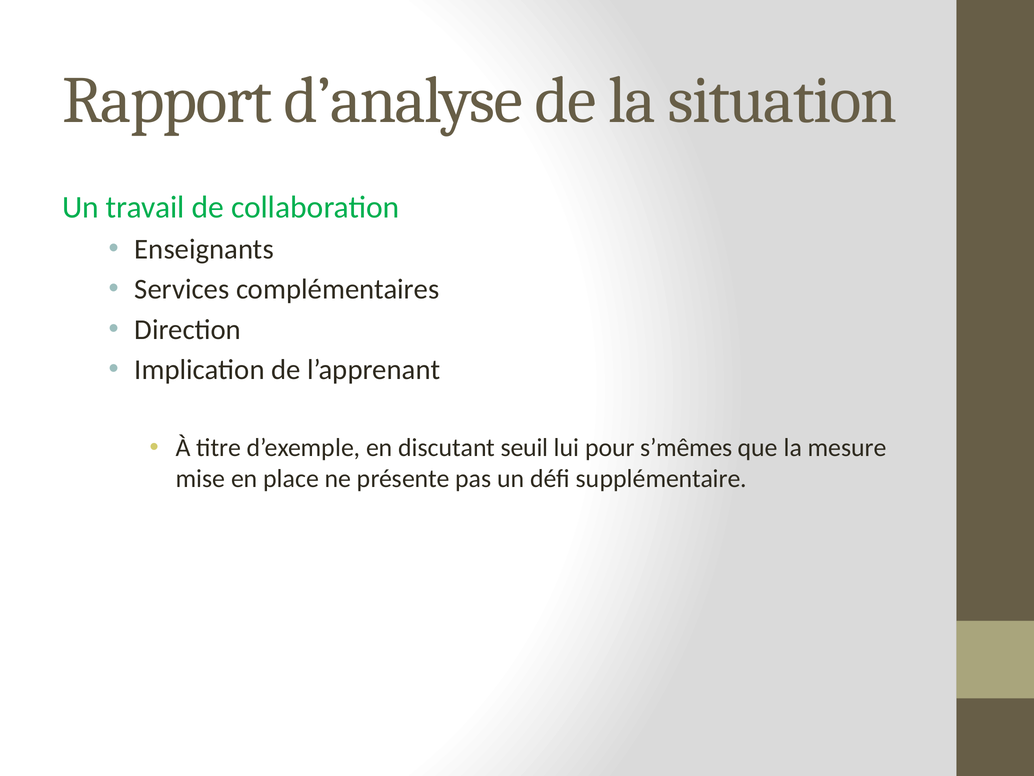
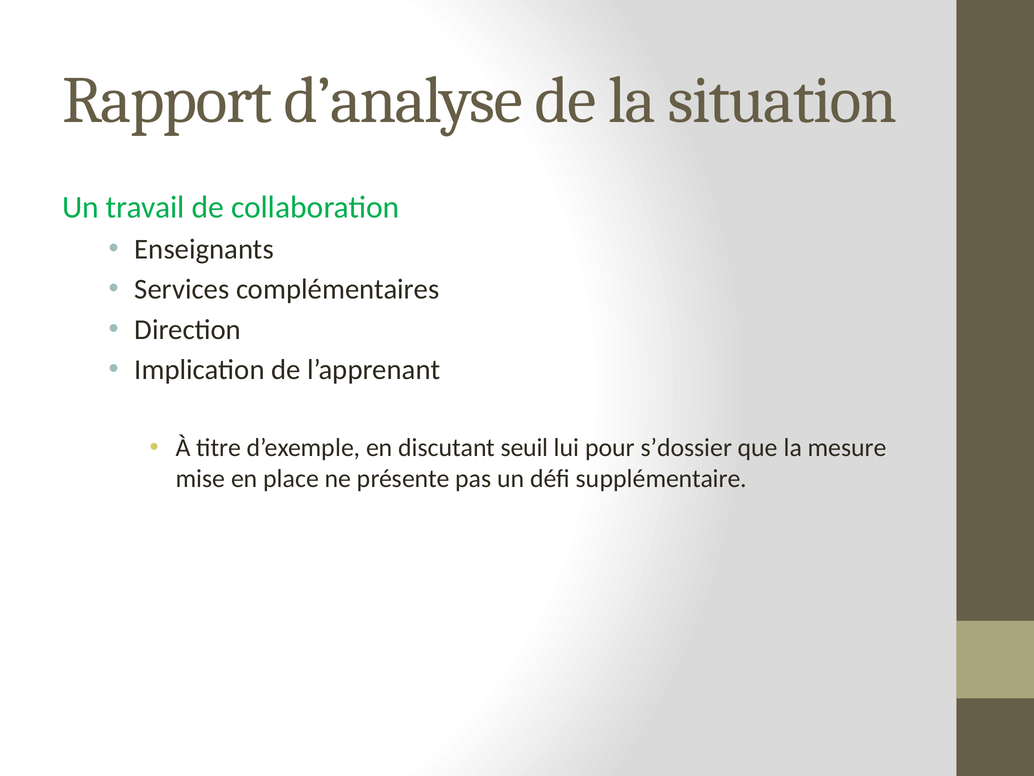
s’mêmes: s’mêmes -> s’dossier (686, 448)
